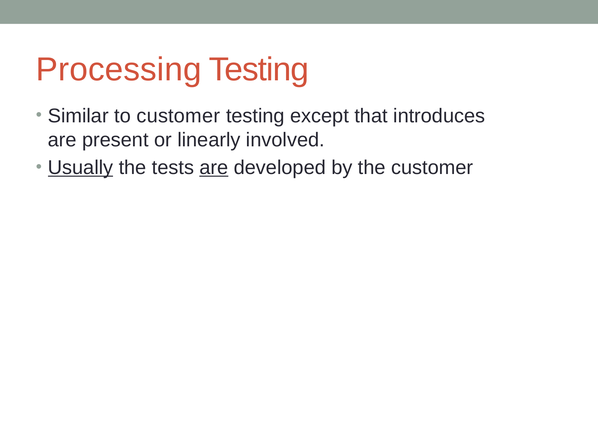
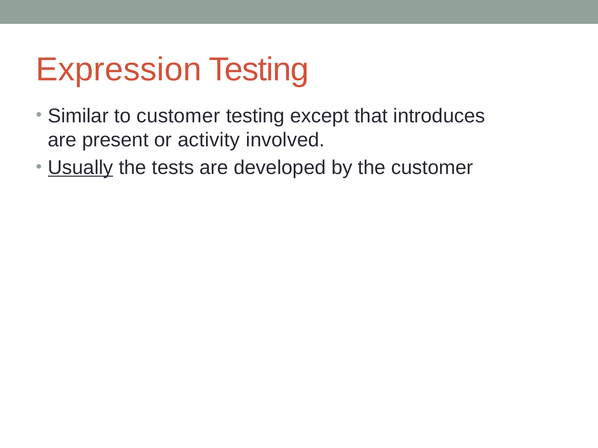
Processing: Processing -> Expression (119, 70)
linearly: linearly -> activity (209, 140)
are underline: present -> none (214, 168)
